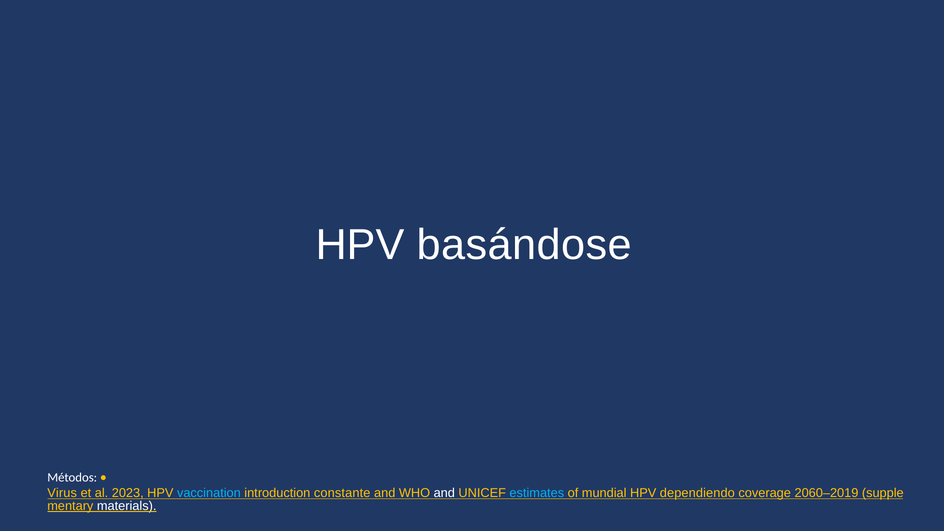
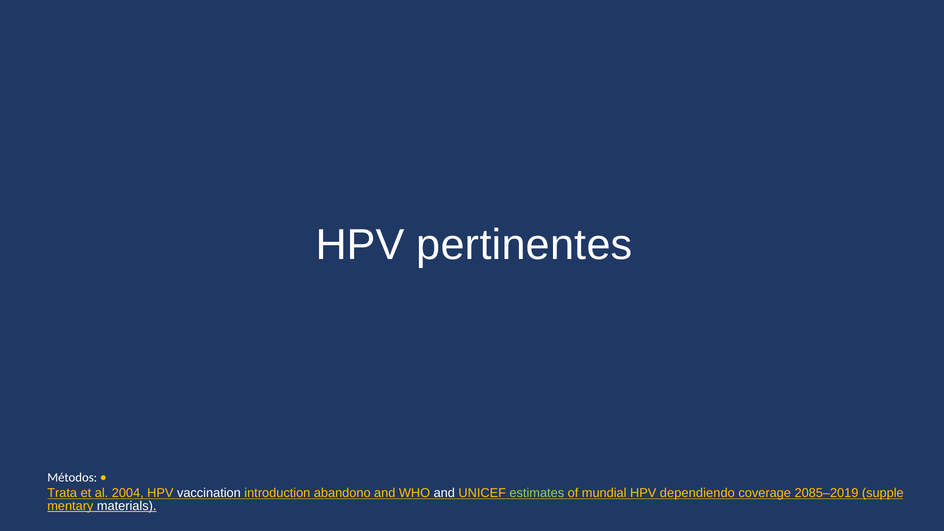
basándose: basándose -> pertinentes (524, 245)
Virus: Virus -> Trata (62, 493)
2023: 2023 -> 2004 (128, 493)
vaccination colour: light blue -> white (209, 493)
constante: constante -> abandono (342, 493)
estimates colour: light blue -> light green (537, 493)
2060–2019: 2060–2019 -> 2085–2019 (826, 493)
